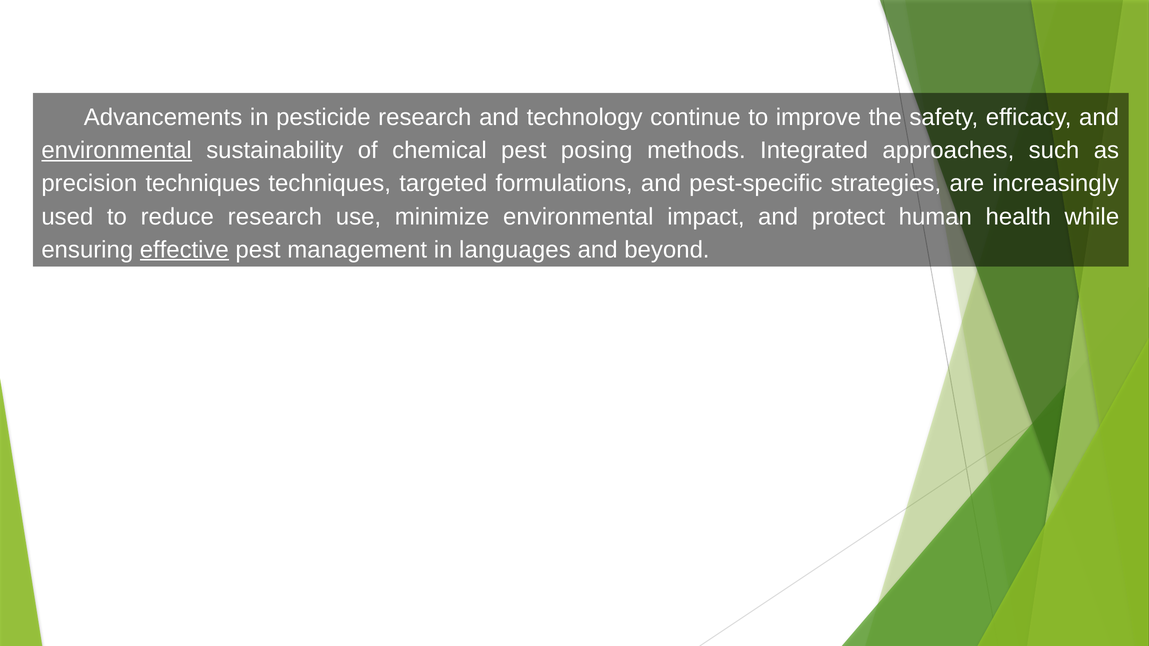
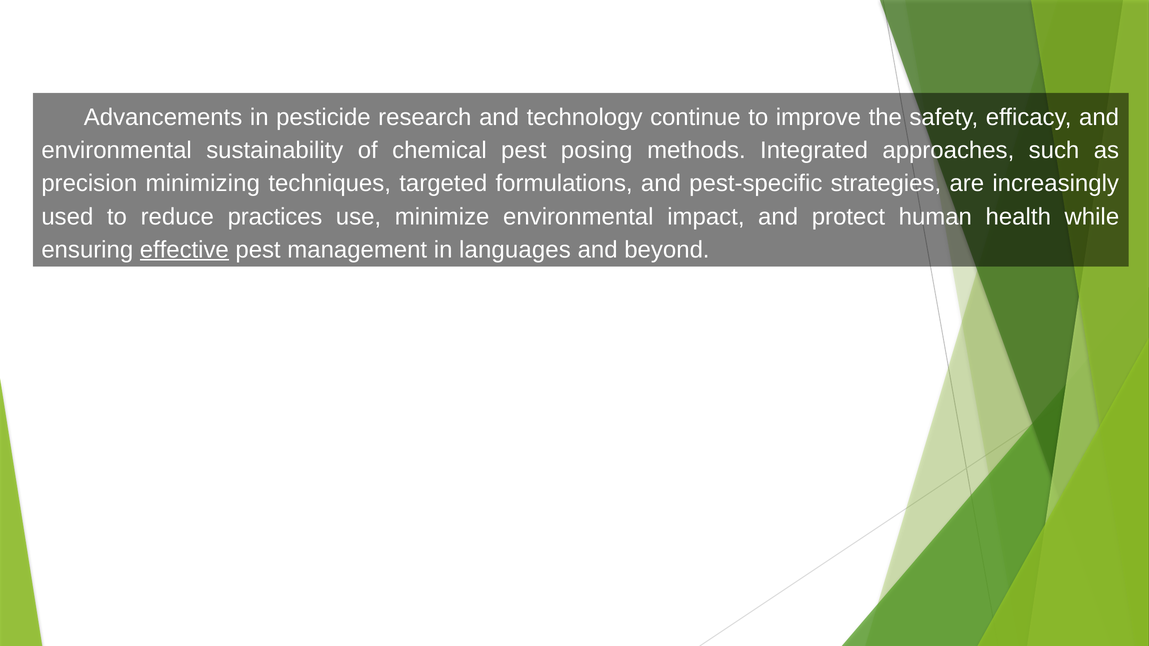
environmental underline: present -> none (117, 151)
precision techniques: techniques -> minimizing (203, 184)
reduce research: research -> practices (275, 217)
